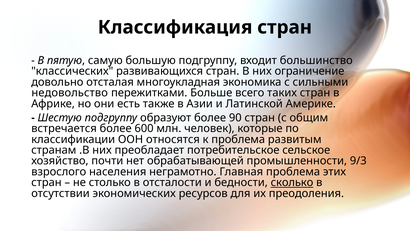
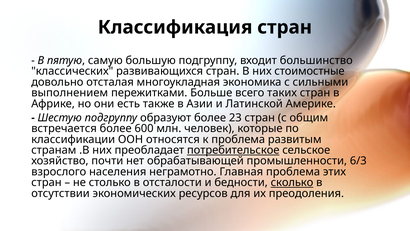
ограничение: ограничение -> стоимостные (309, 71)
недовольство: недовольство -> выполнением (70, 93)
90: 90 -> 23 (235, 118)
потребительское underline: none -> present (233, 150)
9/3: 9/3 -> 6/3 (358, 161)
